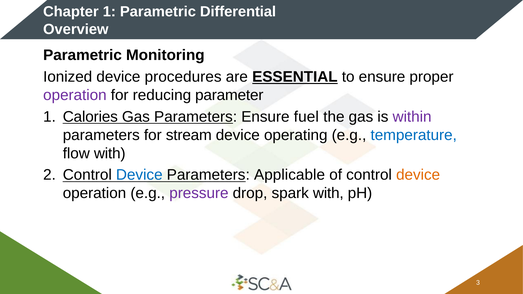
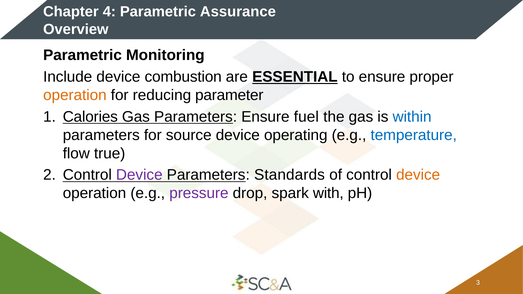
Chapter 1: 1 -> 4 (109, 12)
Differential: Differential -> Assurance (238, 12)
Ionized: Ionized -> Include (68, 77)
procedures: procedures -> combustion (183, 77)
operation colour: purple -> orange (75, 95)
within colour: purple -> blue (412, 117)
stream: stream -> source (189, 135)
flow with: with -> true (110, 153)
Device colour: blue -> purple (139, 175)
Applicable: Applicable -> Standards (289, 175)
